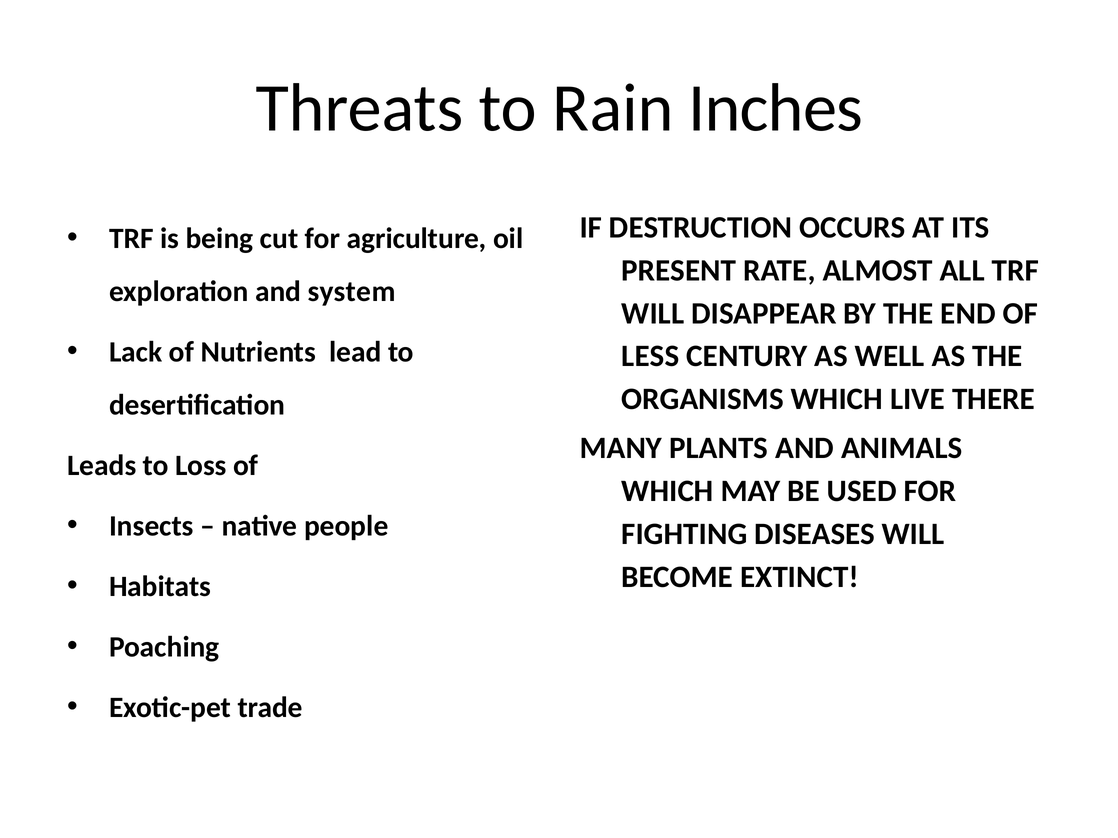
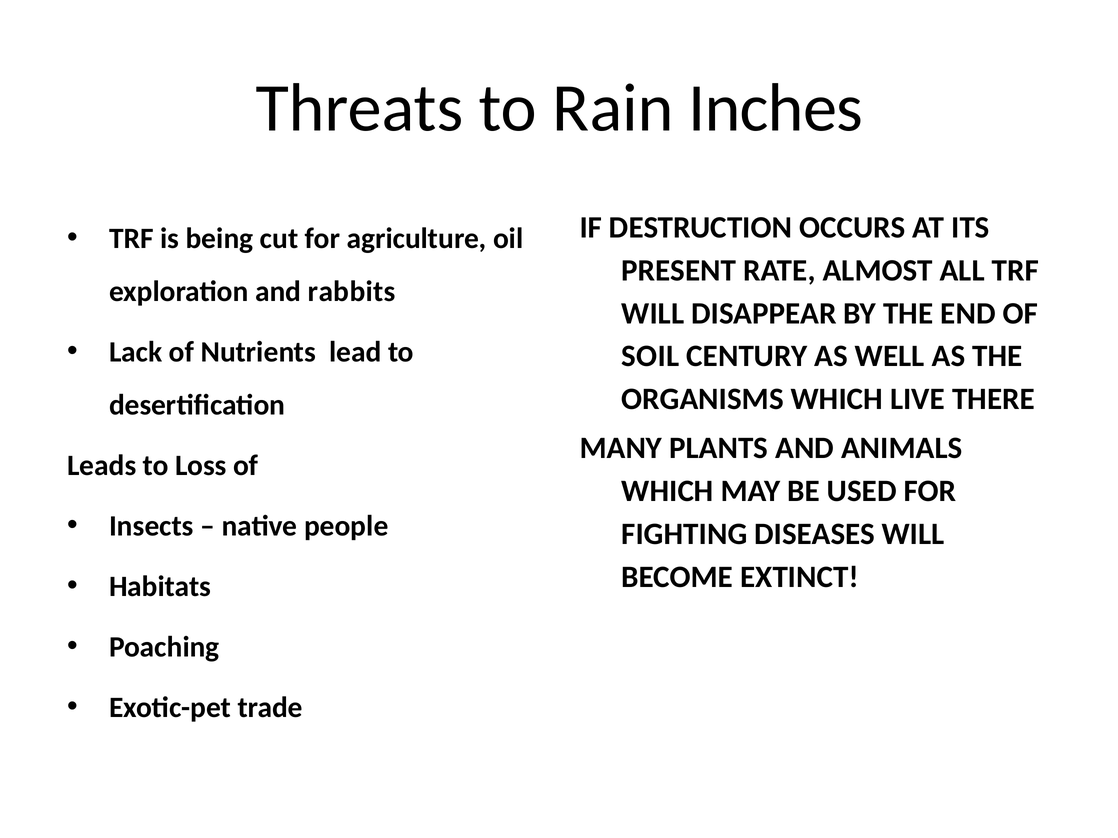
system: system -> rabbits (352, 292)
LESS: LESS -> SOIL (650, 356)
